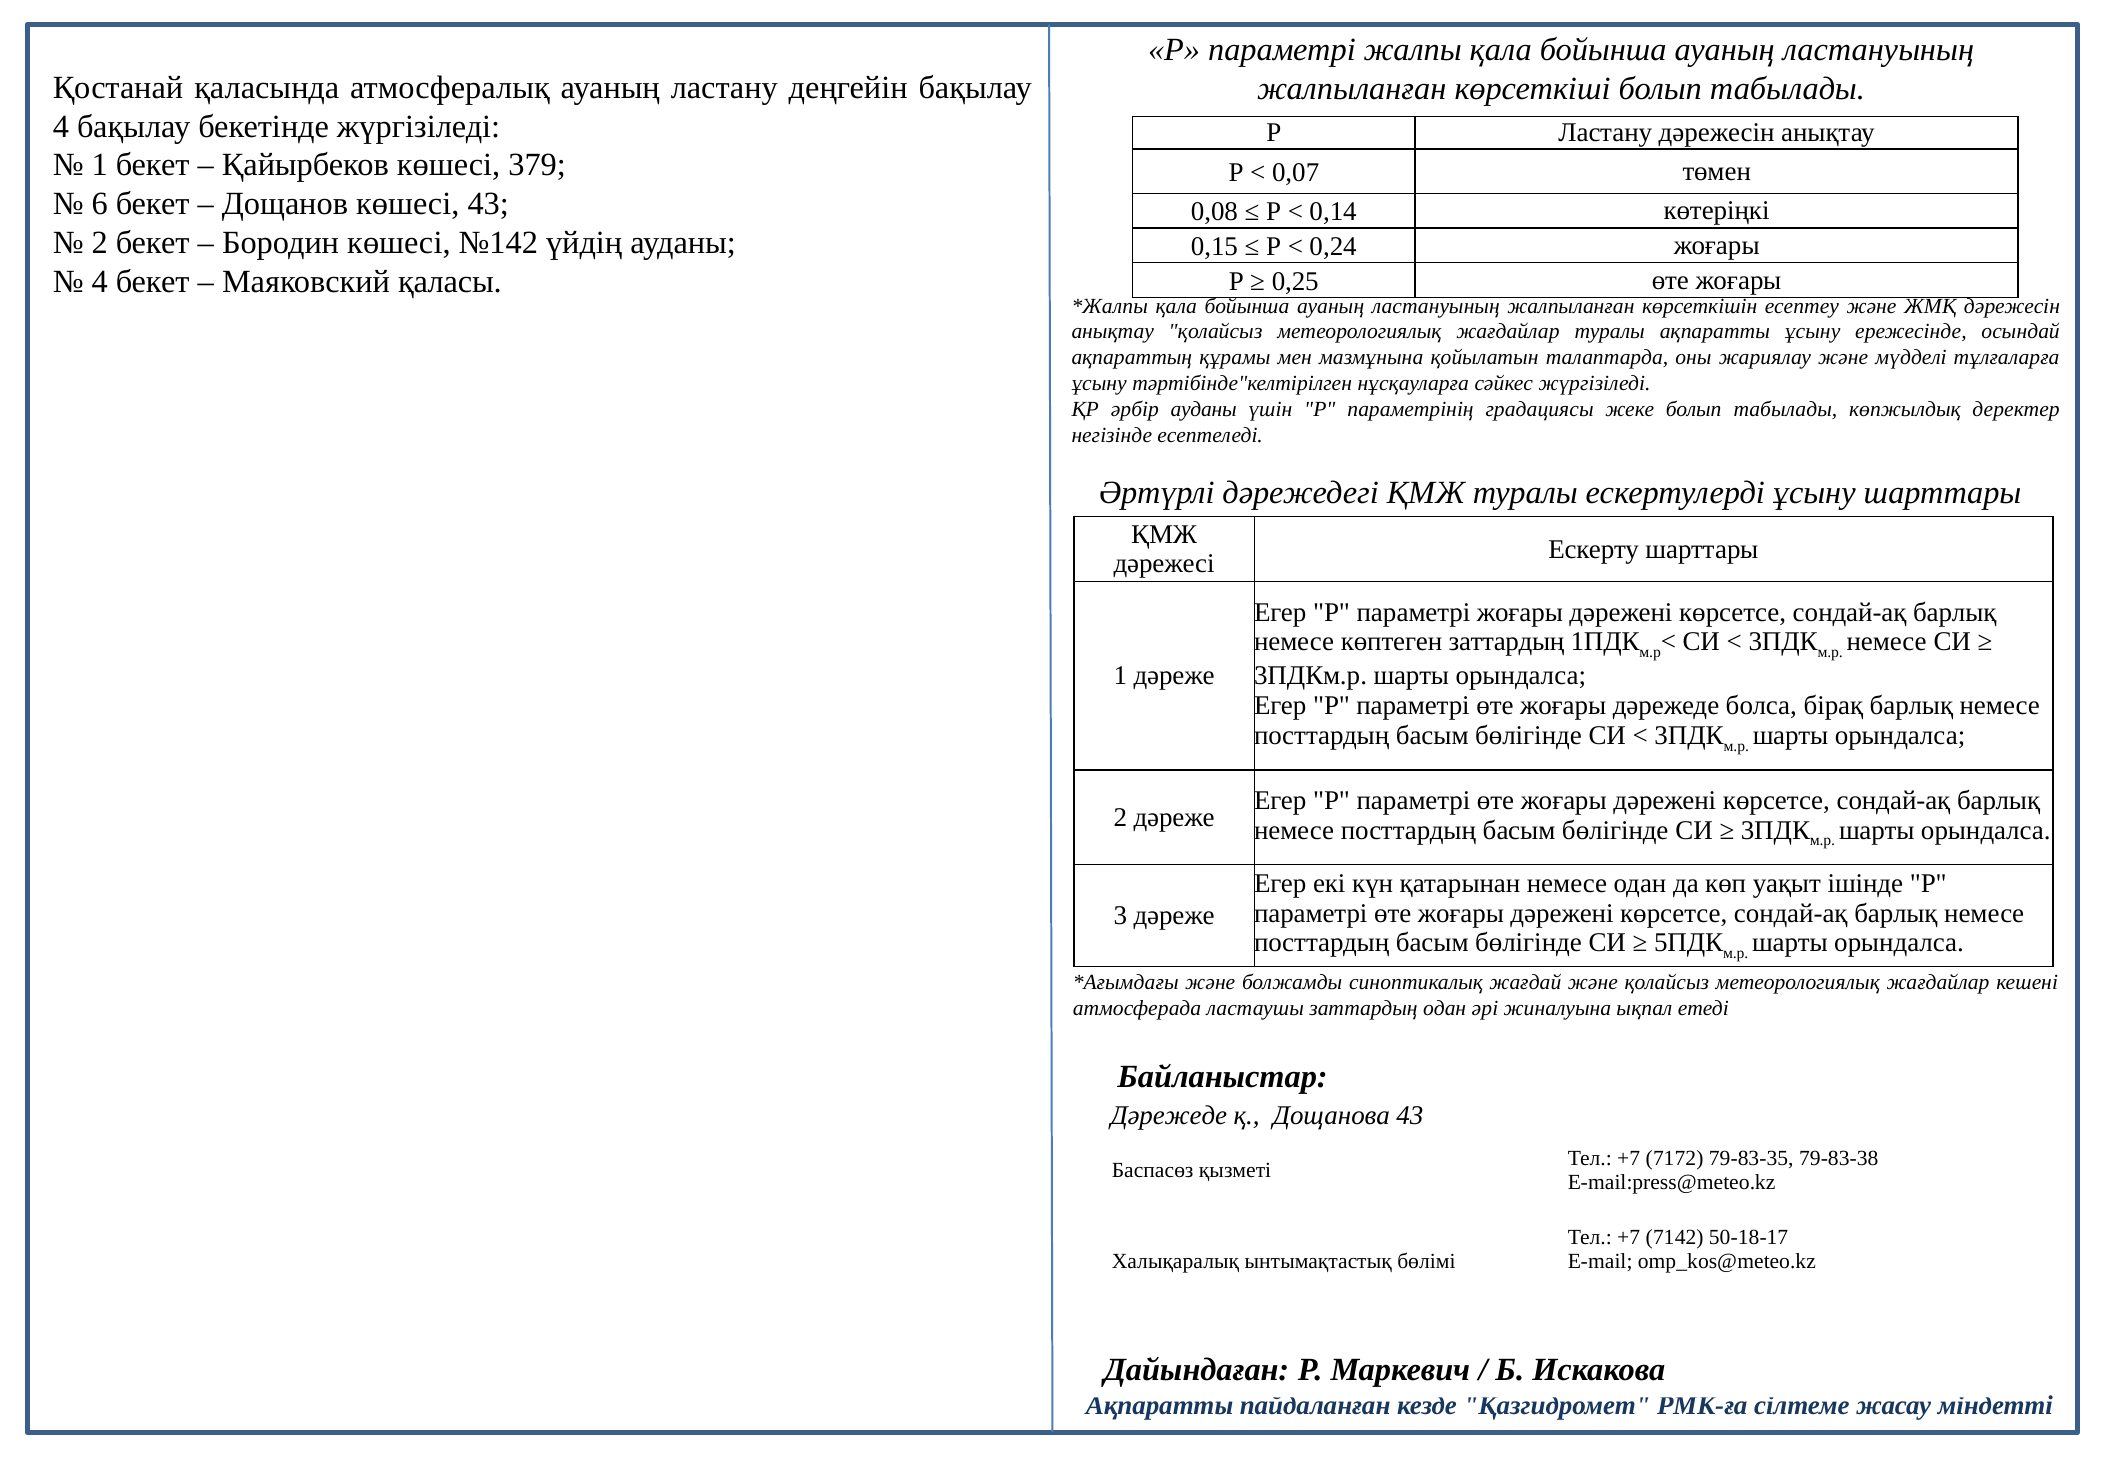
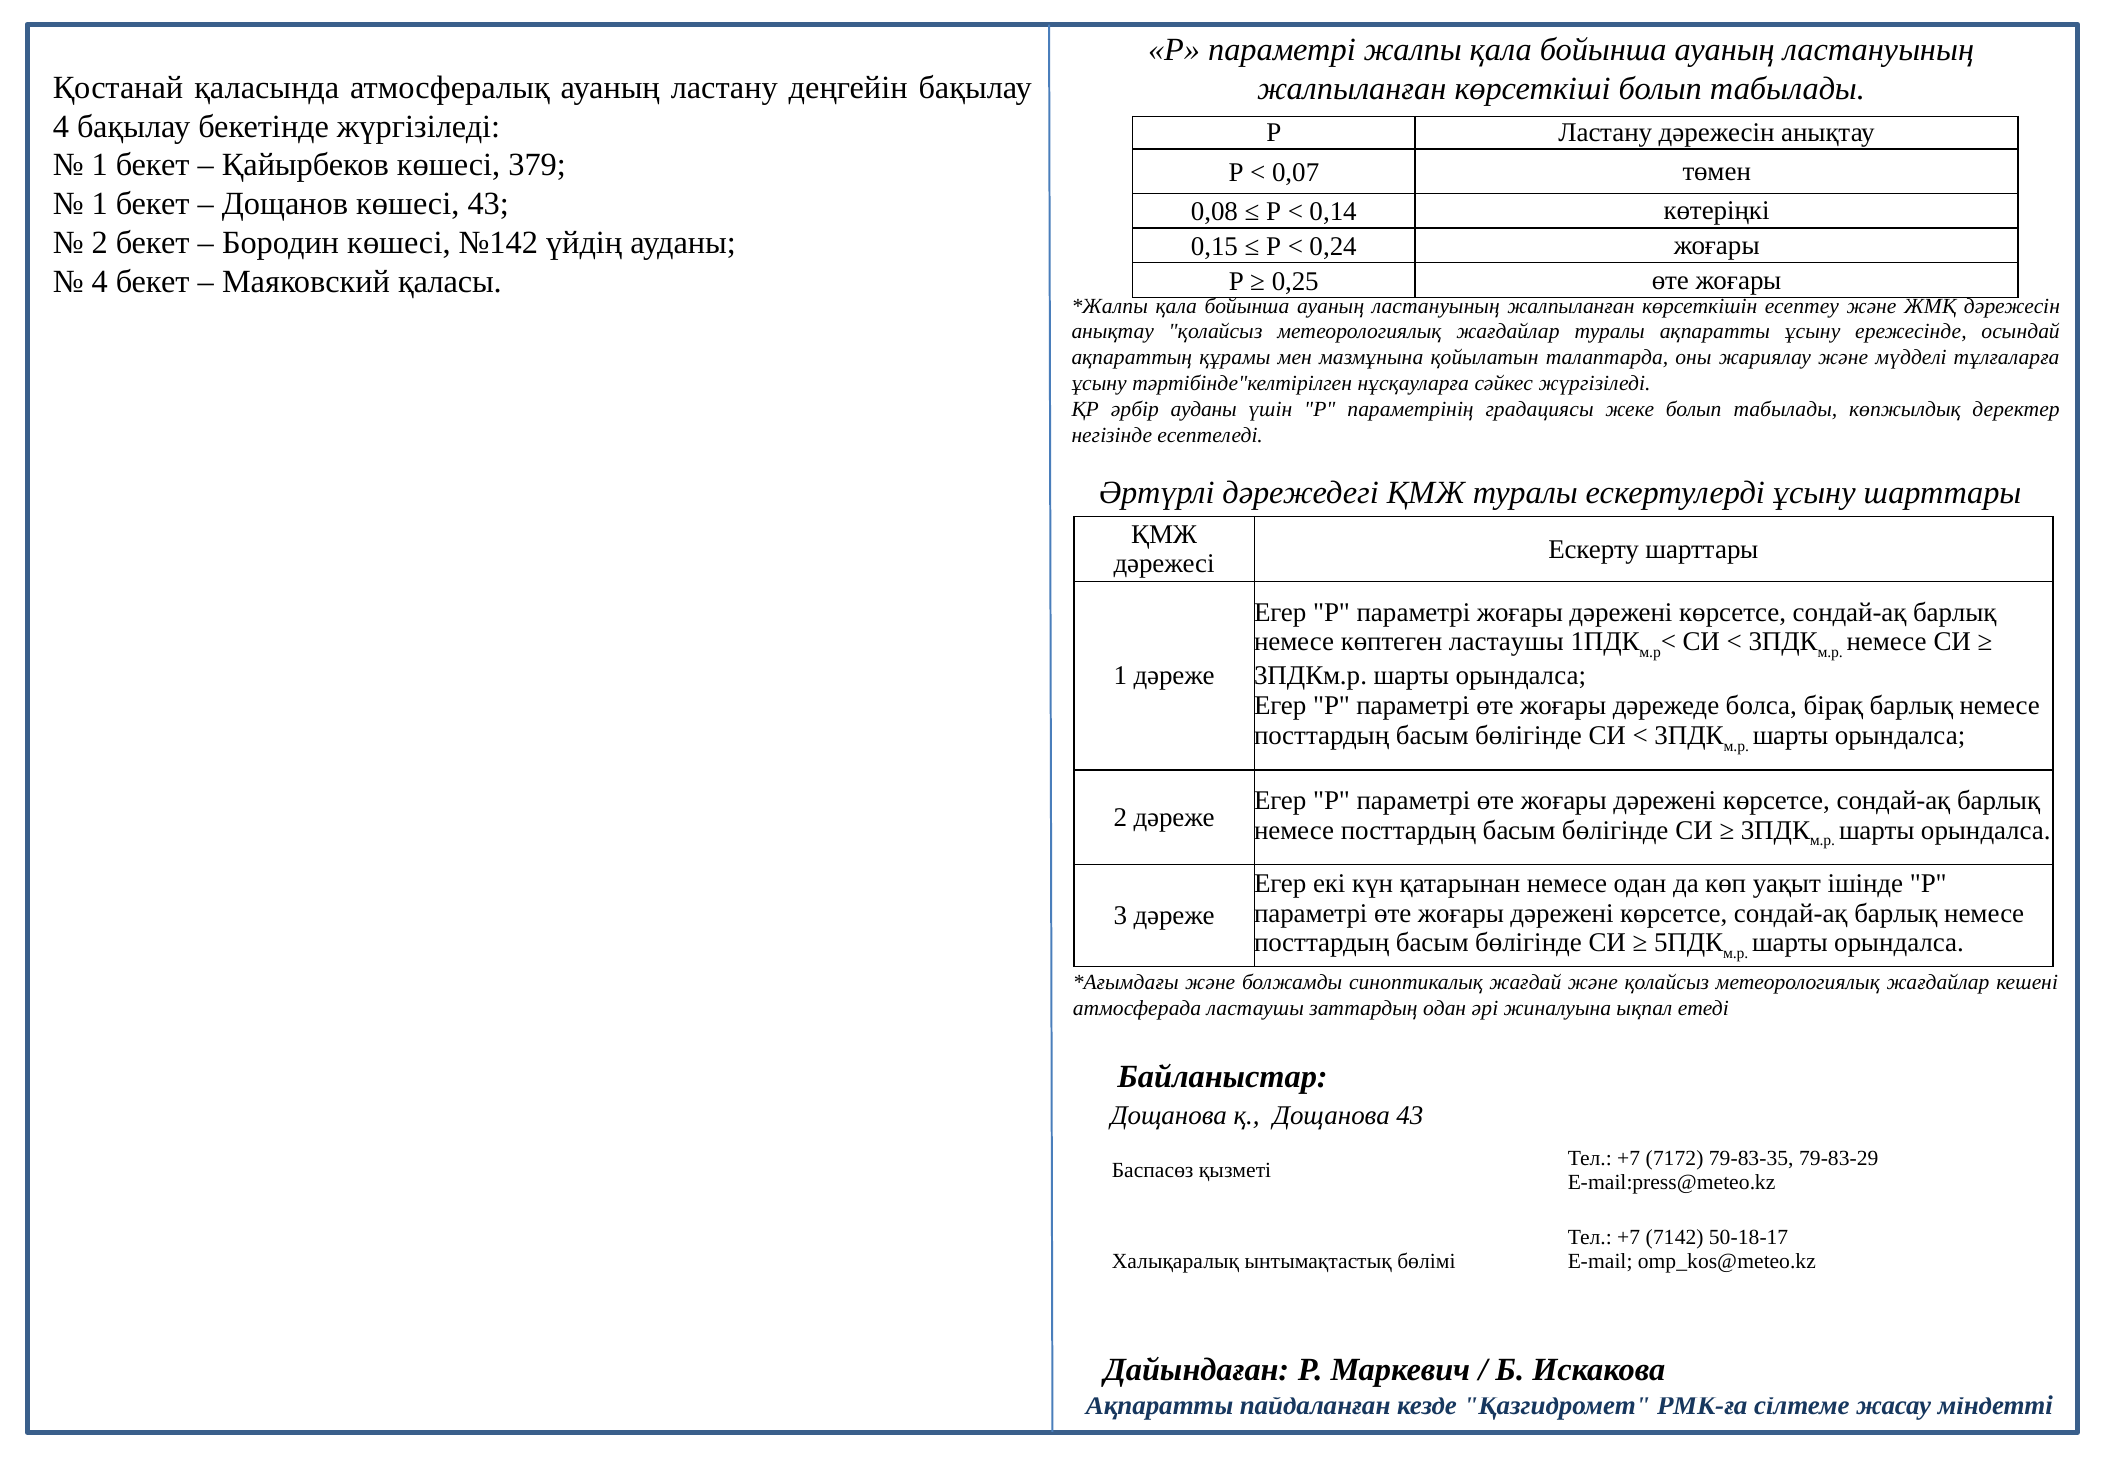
6: 6 -> 1 (100, 204)
көптеген заттардың: заттардың -> ластаушы (1506, 642)
Дәрежеде: Дәрежеде -> Дощанова (1169, 1115)
79-83-38: 79-83-38 -> 79-83-29 (1839, 1159)
